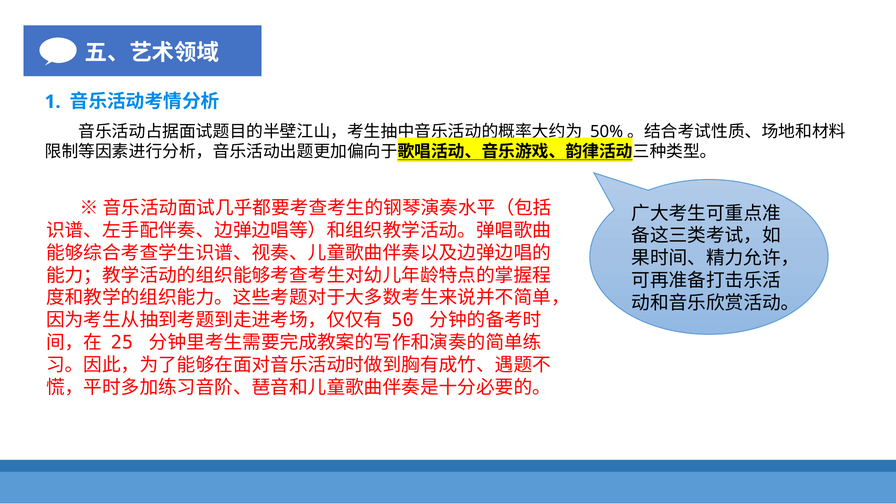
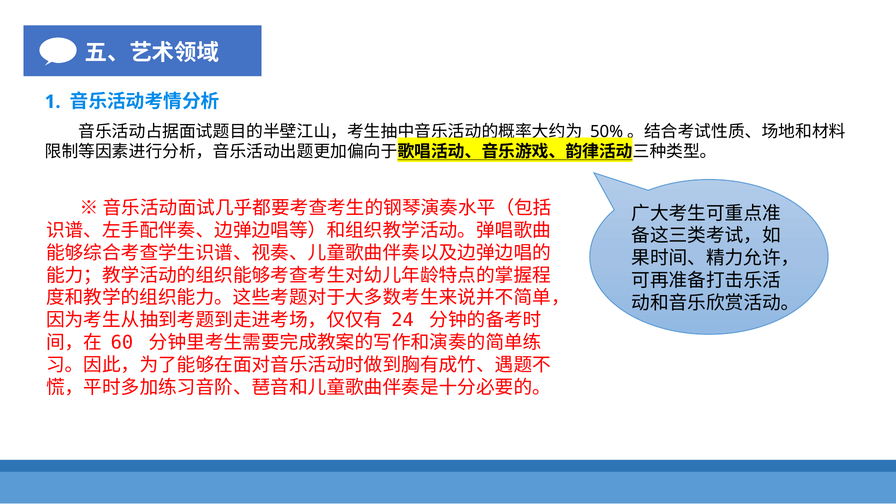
50: 50 -> 24 (403, 320)
25: 25 -> 60 (122, 343)
